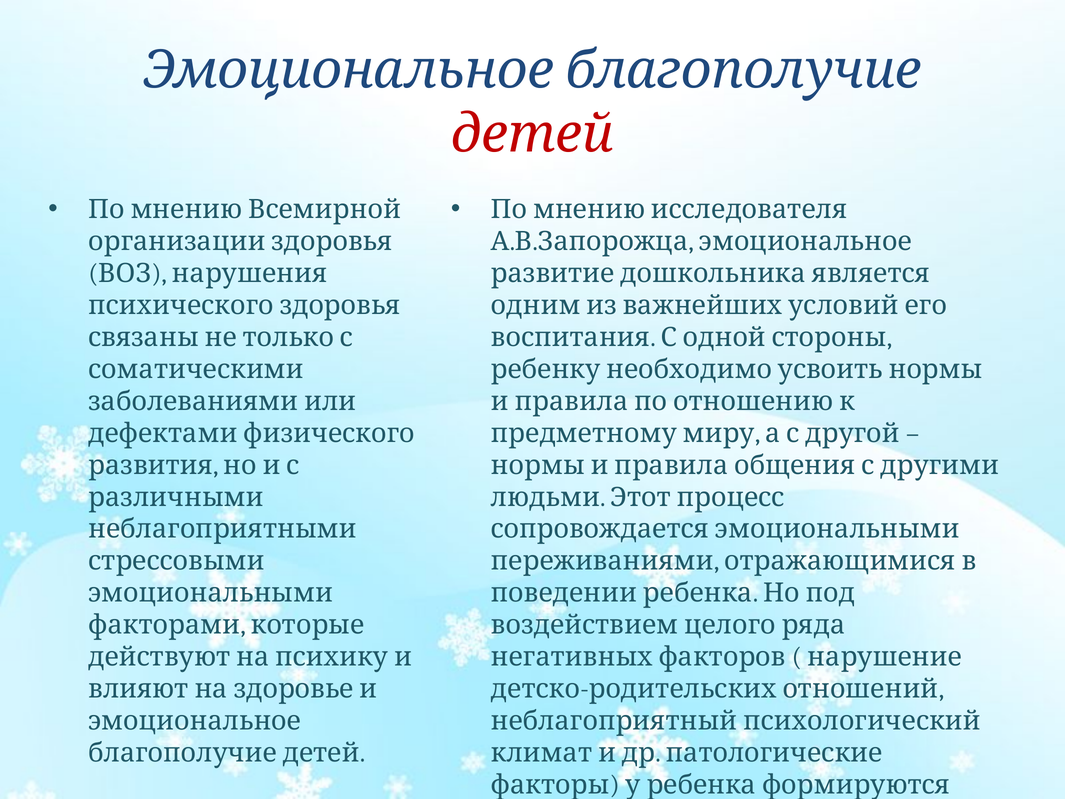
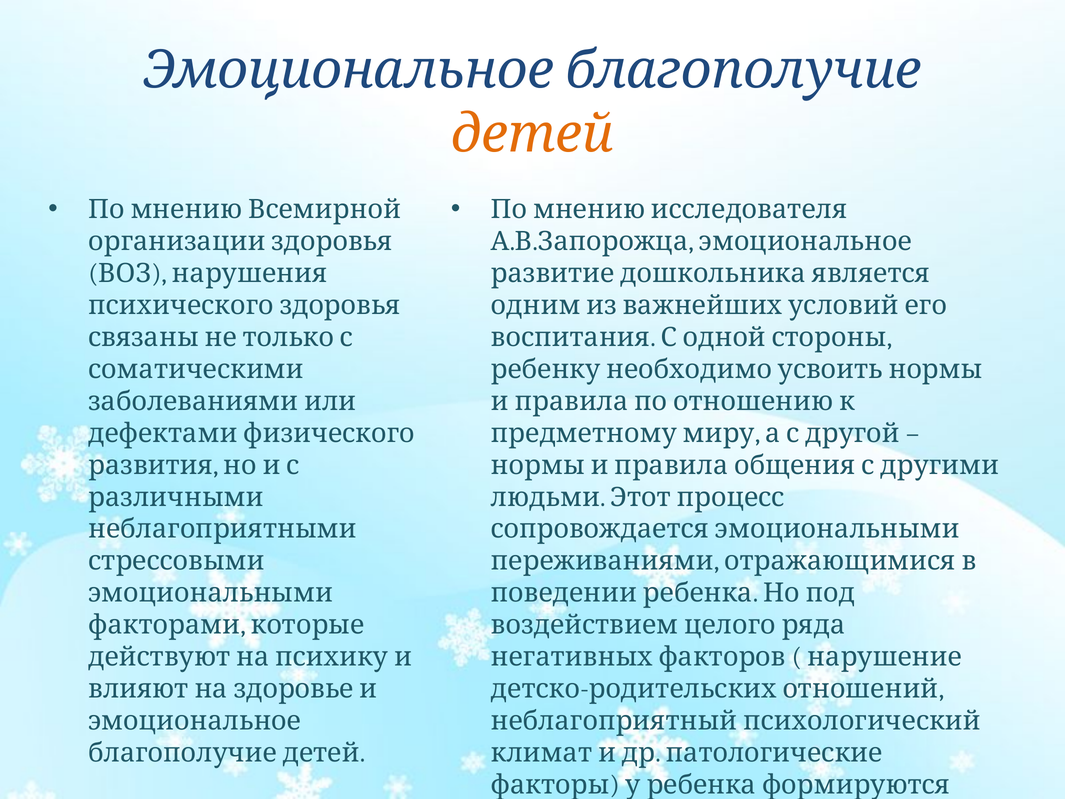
детей colour: red -> orange (532, 134)
